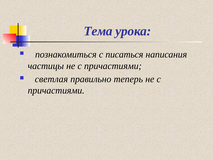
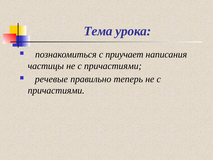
писаться: писаться -> приучает (124, 54)
светлая: светлая -> речевые (51, 79)
